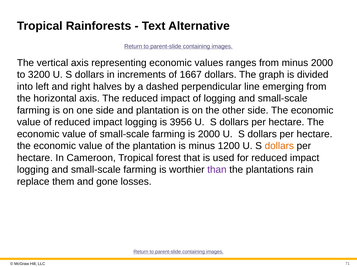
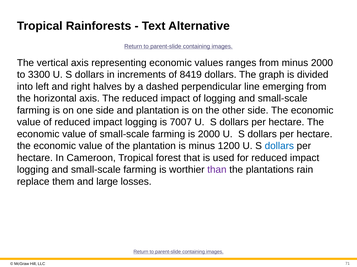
3200: 3200 -> 3300 (39, 75)
1667: 1667 -> 8419 (191, 75)
3956: 3956 -> 7007 (181, 123)
dollars colour: orange -> blue (279, 146)
gone: gone -> large (107, 182)
